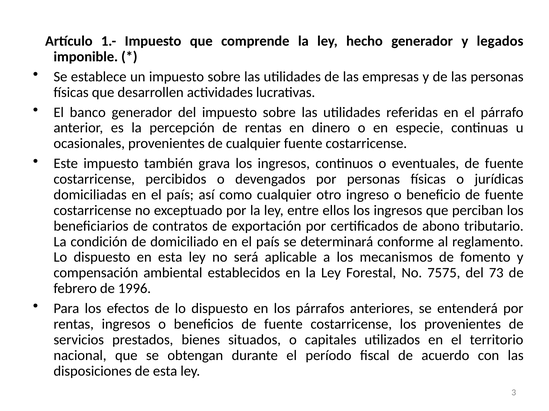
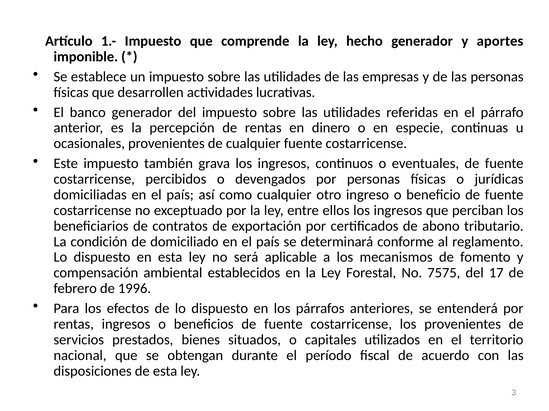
legados: legados -> aportes (500, 41)
73: 73 -> 17 (496, 273)
